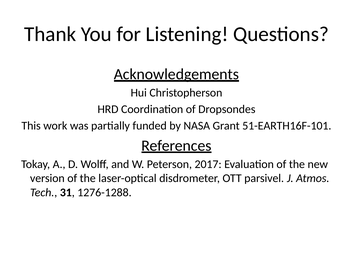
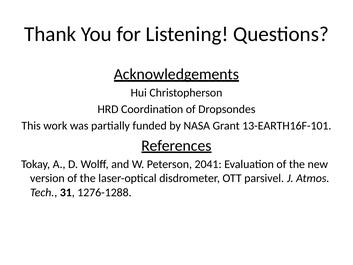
51-EARTH16F-101: 51-EARTH16F-101 -> 13-EARTH16F-101 (287, 126)
2017: 2017 -> 2041 (208, 164)
